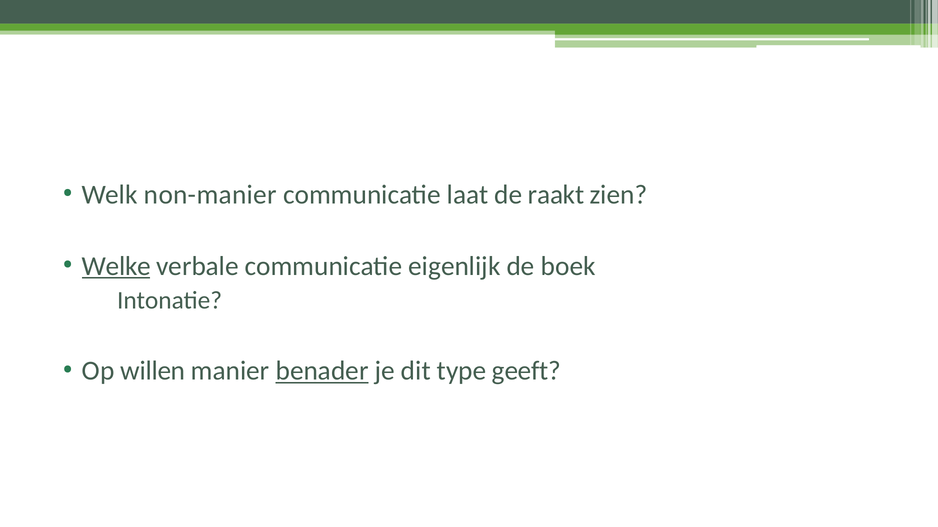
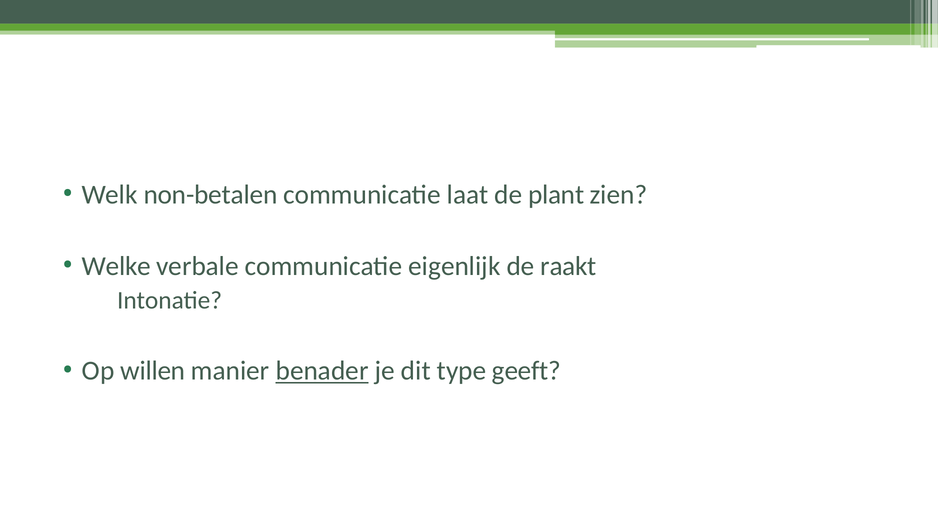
non-manier: non-manier -> non-betalen (211, 195)
raakt: raakt -> plant (556, 195)
Welke underline: present -> none (116, 266)
boek: boek -> raakt (568, 266)
